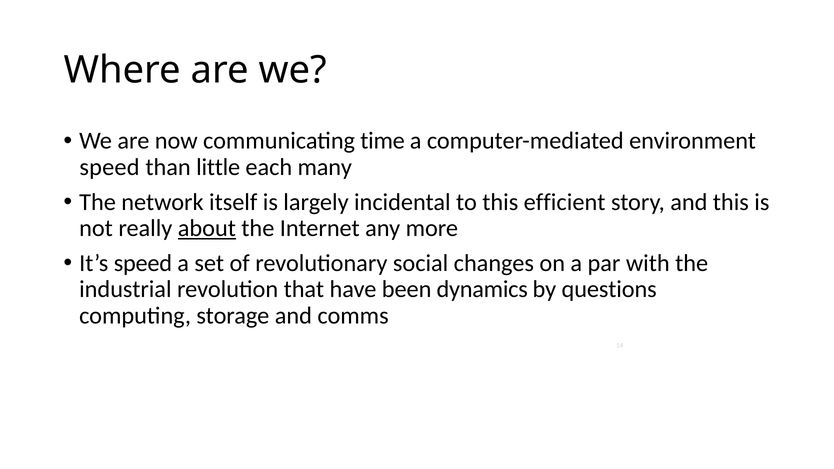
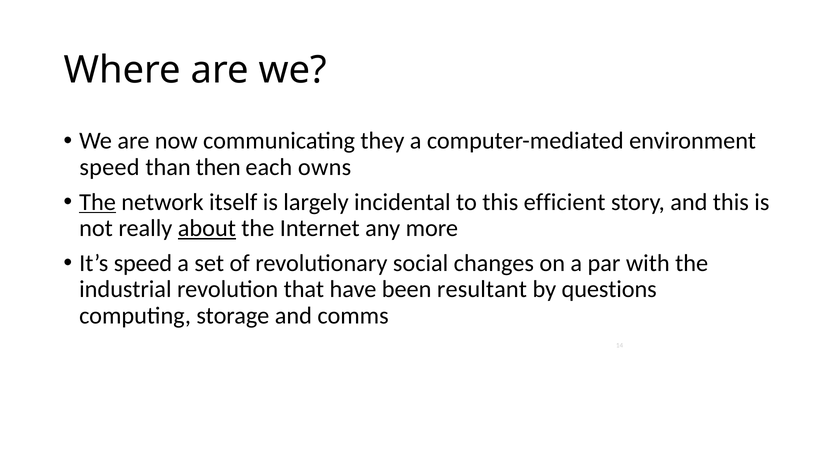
time: time -> they (382, 141)
little: little -> then (218, 167)
many: many -> owns (325, 167)
The underline: none -> present (98, 202)
dynamics: dynamics -> resultant (482, 289)
